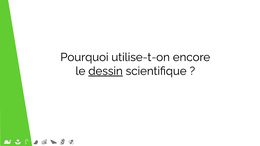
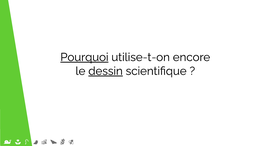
Pourquoi underline: none -> present (84, 57)
